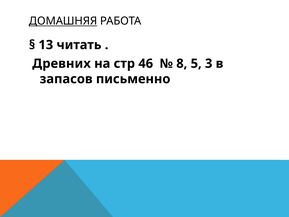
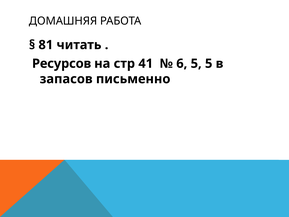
ДОМАШНЯЯ underline: present -> none (63, 21)
13: 13 -> 81 (46, 45)
Древних: Древних -> Ресурсов (62, 63)
46: 46 -> 41 (146, 63)
8: 8 -> 6 (182, 63)
5 3: 3 -> 5 (209, 63)
